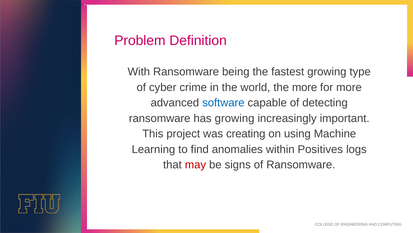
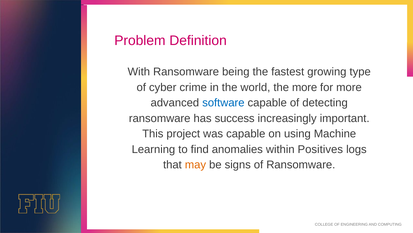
has growing: growing -> success (235, 118)
was creating: creating -> capable (246, 134)
may colour: red -> orange (195, 164)
